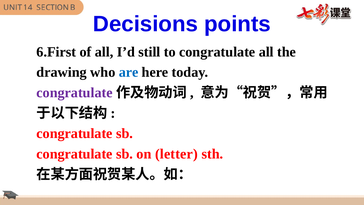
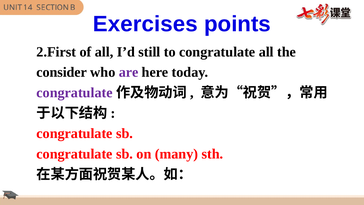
Decisions: Decisions -> Exercises (145, 24)
6.First: 6.First -> 2.First (56, 52)
drawing: drawing -> consider (62, 72)
are colour: blue -> purple (129, 72)
letter: letter -> many (177, 154)
